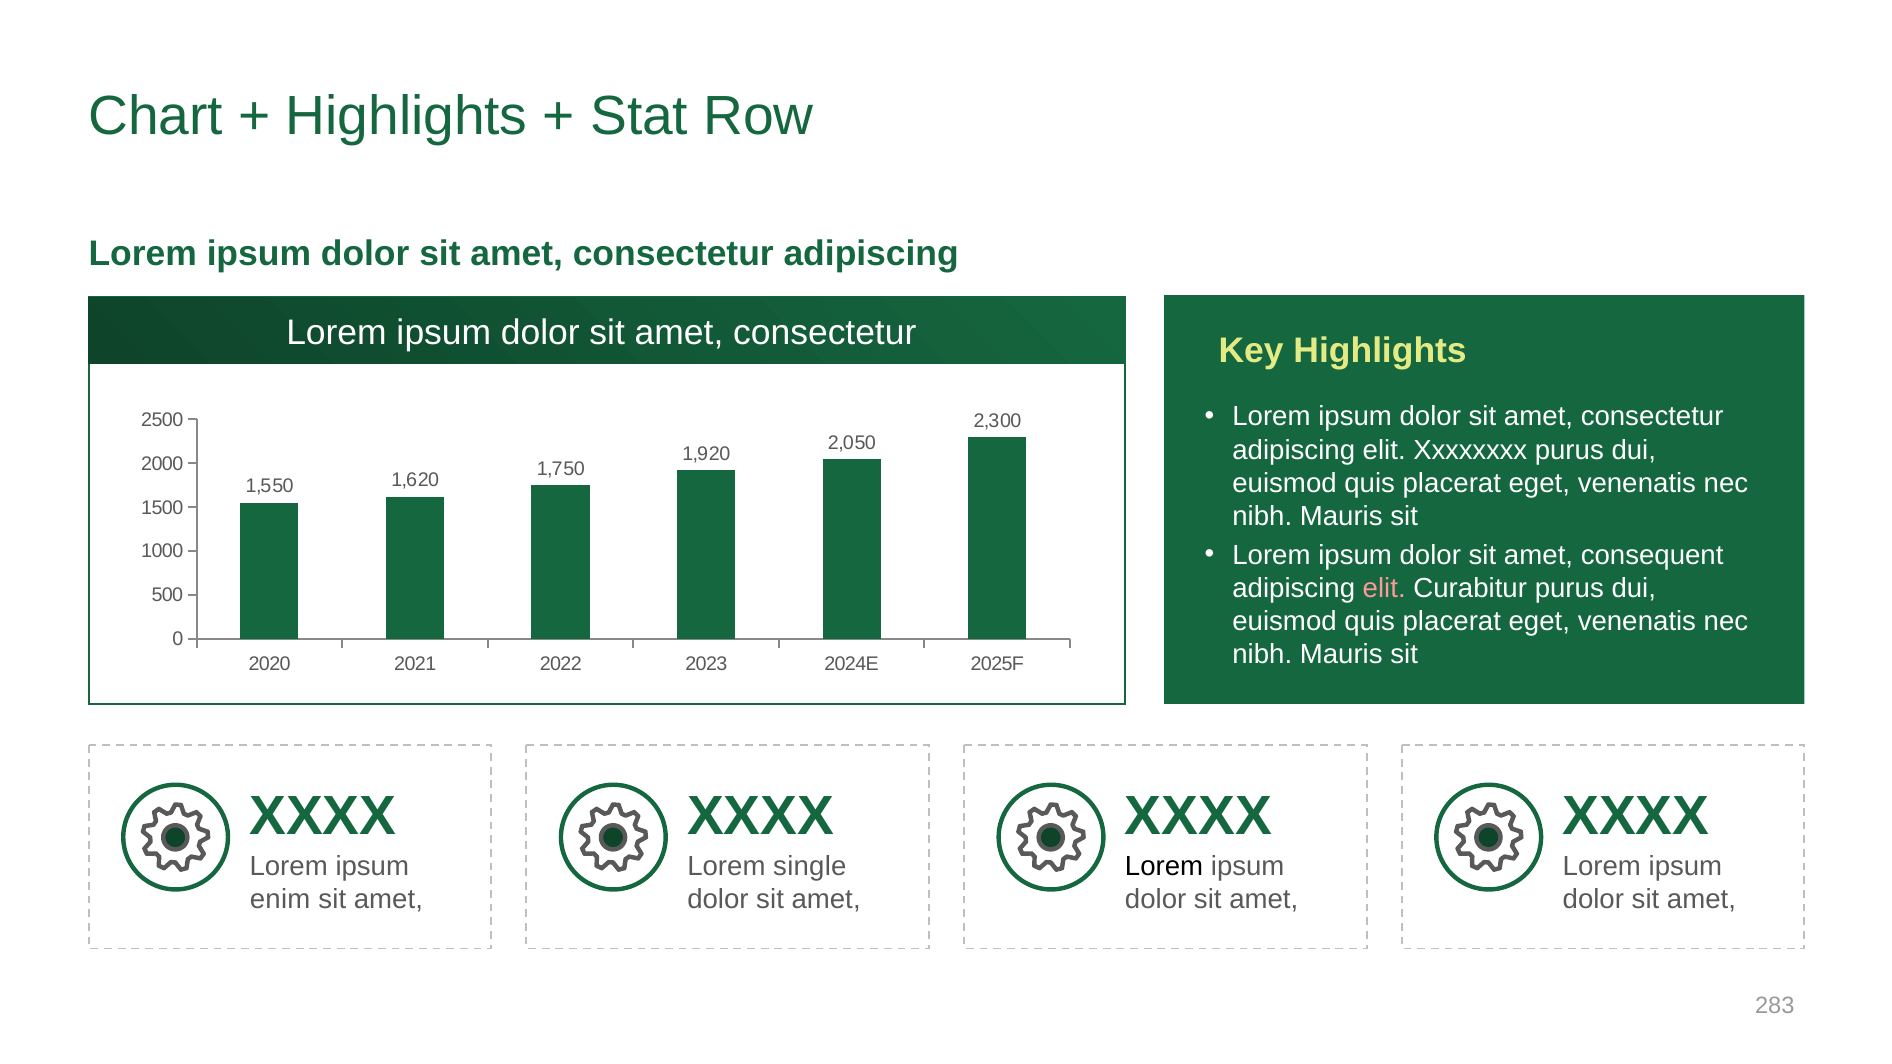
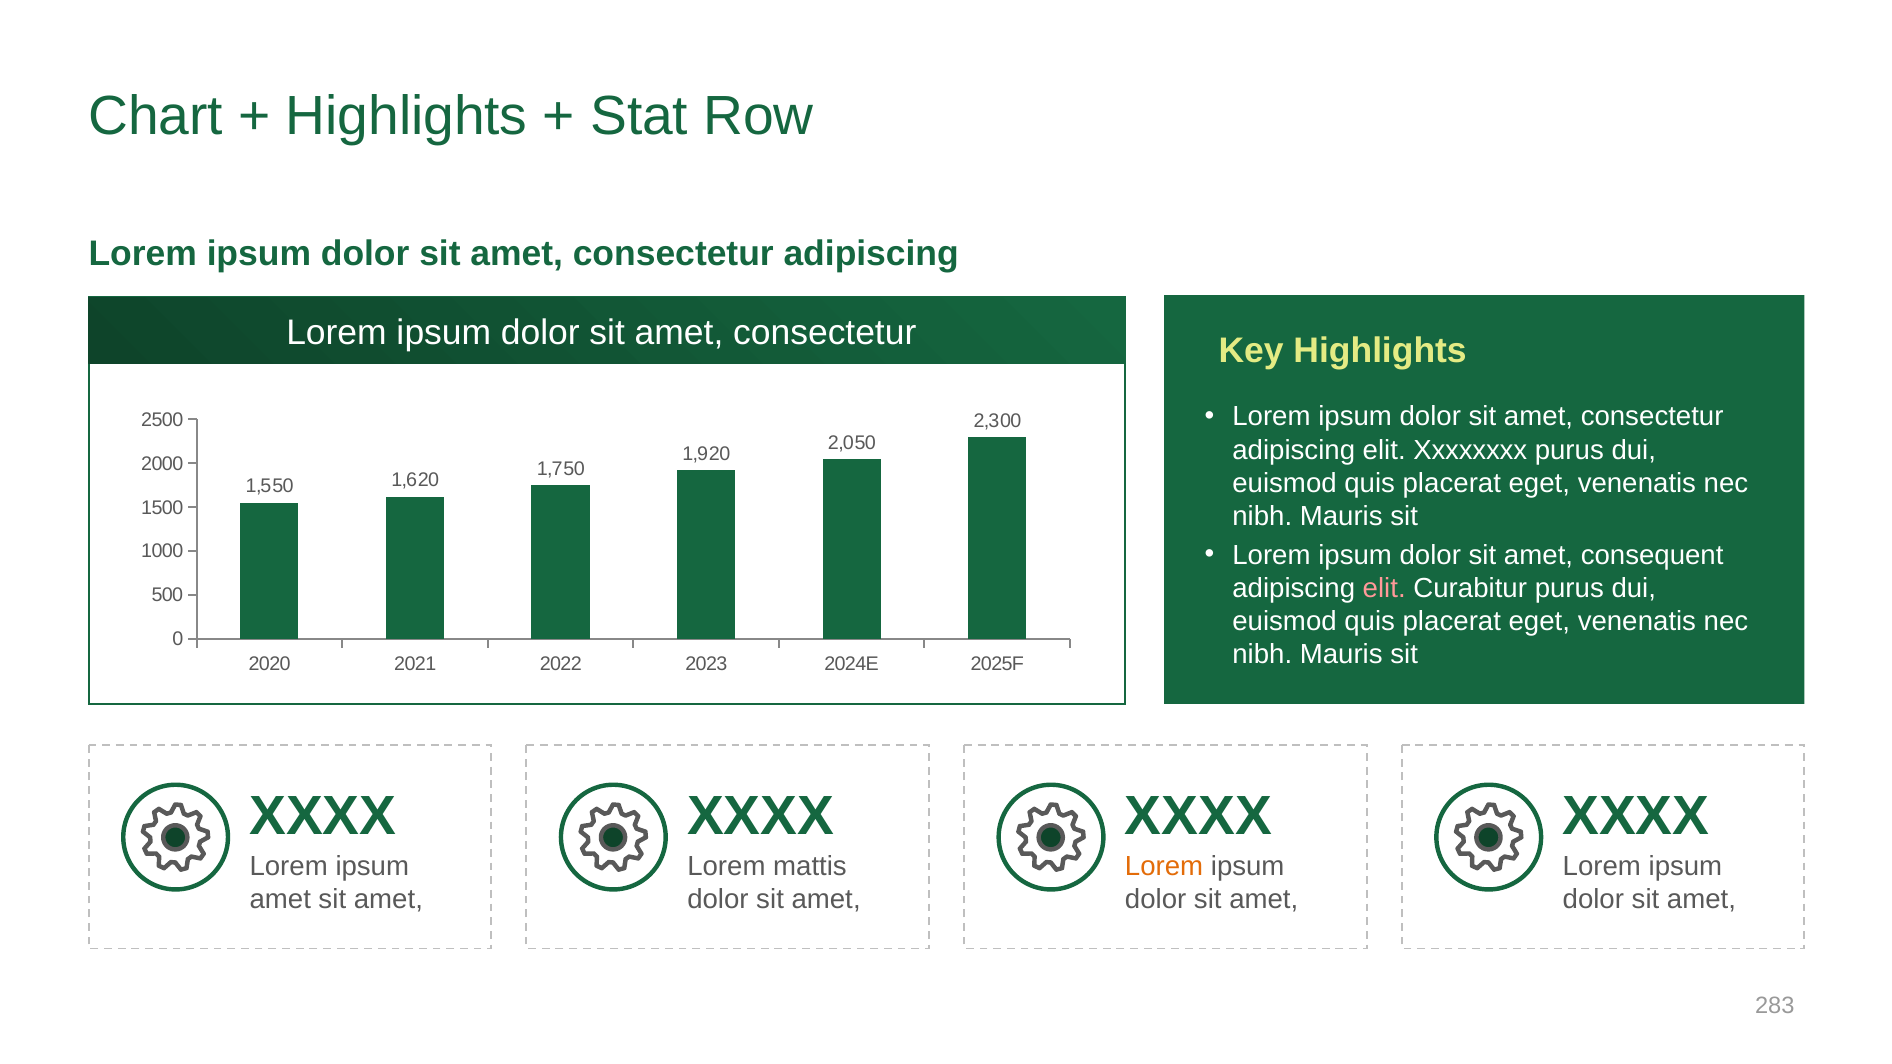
single: single -> mattis (810, 867)
Lorem colour: black -> orange (1164, 867)
enim: enim -> amet (280, 900)
